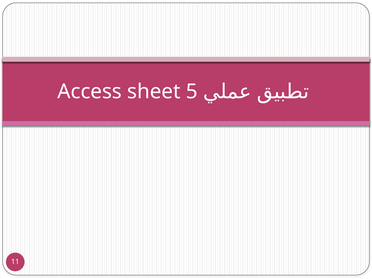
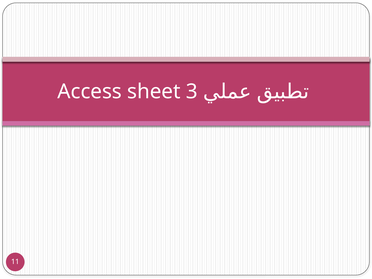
5: 5 -> 3 (192, 92)
